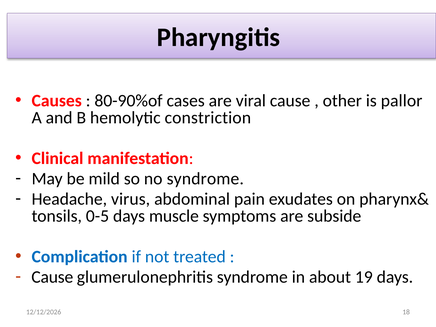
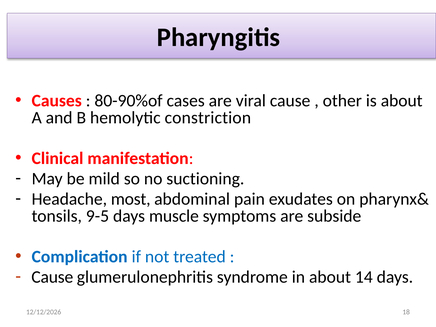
is pallor: pallor -> about (402, 101)
no syndrome: syndrome -> suctioning (205, 179)
virus: virus -> most (131, 199)
0-5: 0-5 -> 9-5 (97, 216)
19: 19 -> 14 (364, 277)
